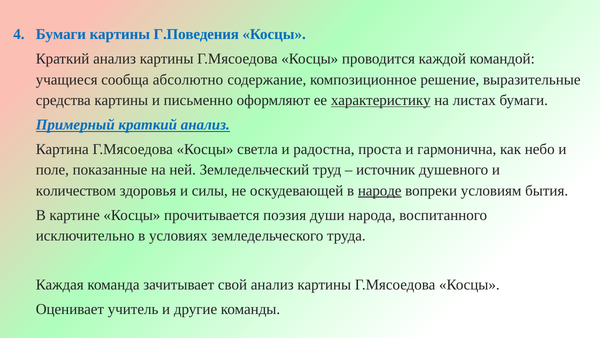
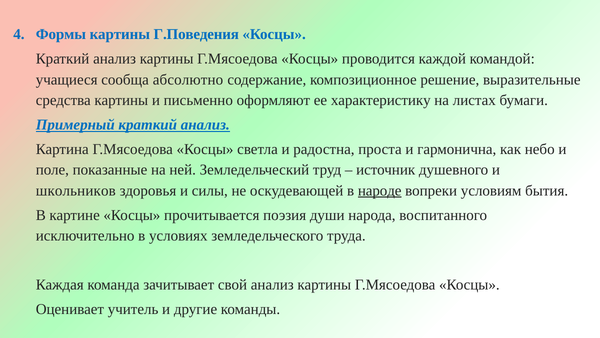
4 Бумаги: Бумаги -> Формы (61, 34)
характеристику underline: present -> none (381, 100)
количеством: количеством -> школьников (76, 190)
